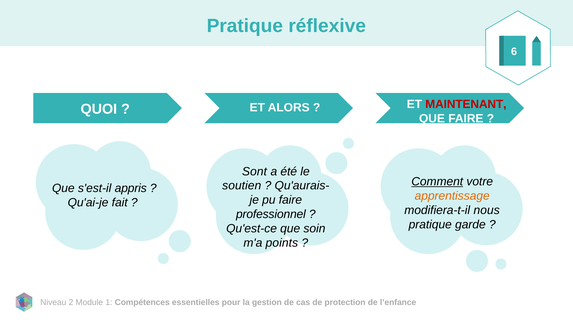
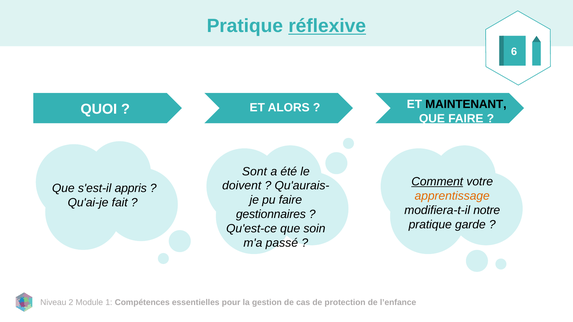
réflexive underline: none -> present (327, 26)
MAINTENANT colour: red -> black (466, 104)
soutien: soutien -> doivent (242, 186)
nous: nous -> notre (487, 211)
professionnel: professionnel -> gestionnaires (271, 215)
points: points -> passé (282, 243)
